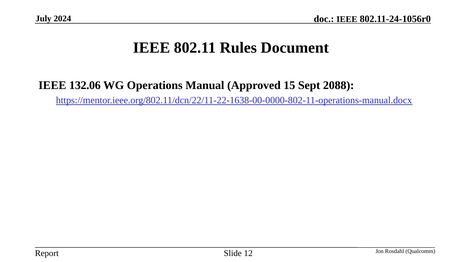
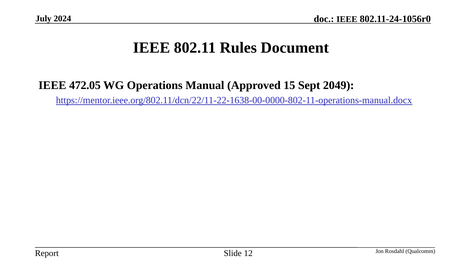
132.06: 132.06 -> 472.05 (85, 85)
2088: 2088 -> 2049 (339, 85)
